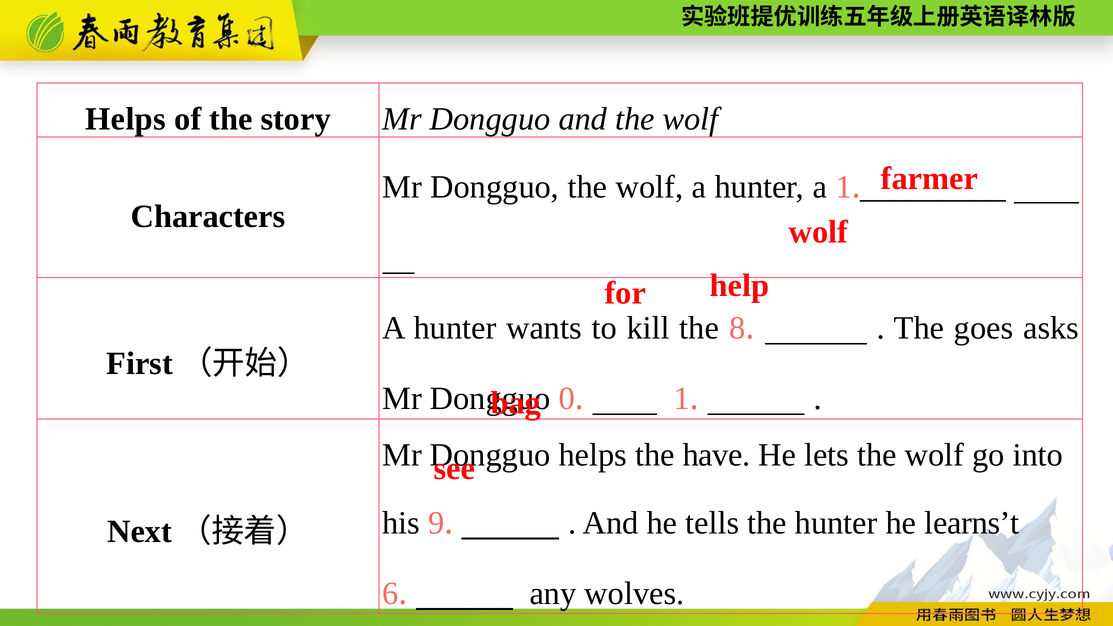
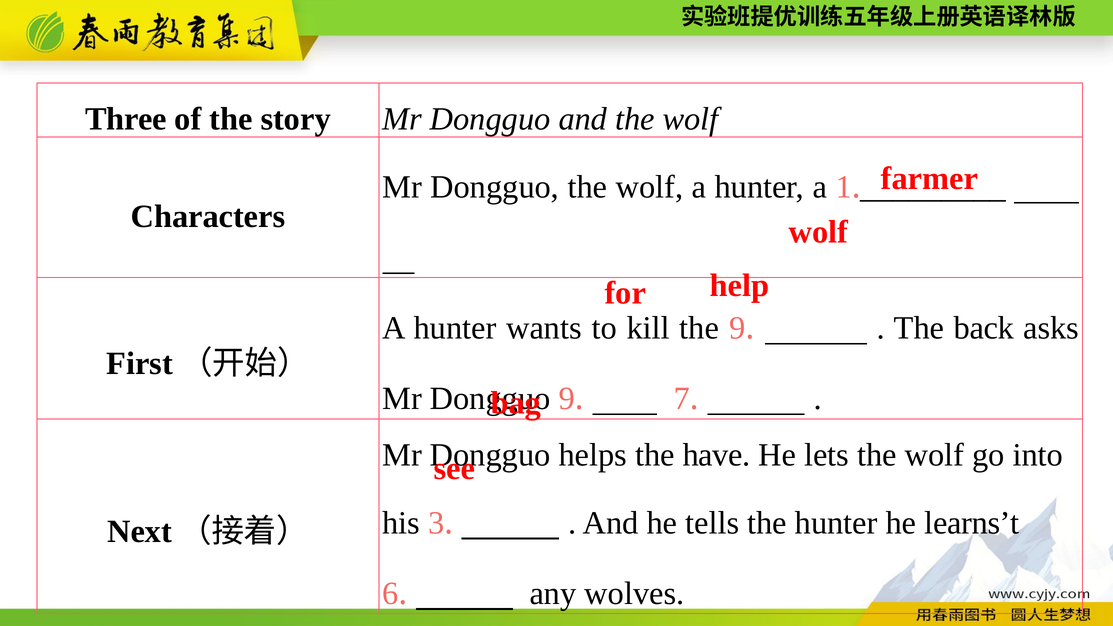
Helps: Helps -> Three (126, 119)
the 8: 8 -> 9 (738, 328)
goes: goes -> back (984, 328)
0: 0 -> 9 (567, 399)
1: 1 -> 7 (682, 399)
9: 9 -> 3 (436, 523)
